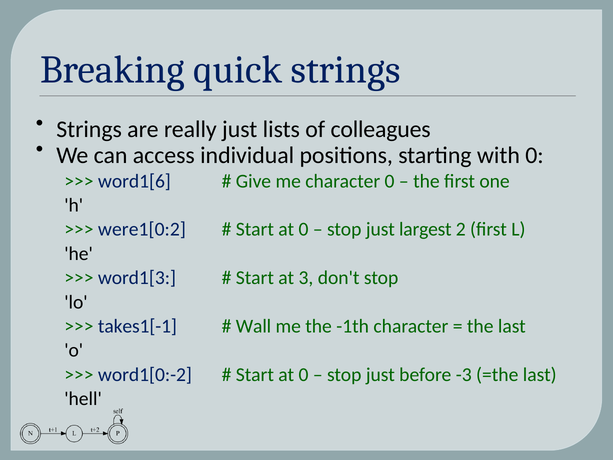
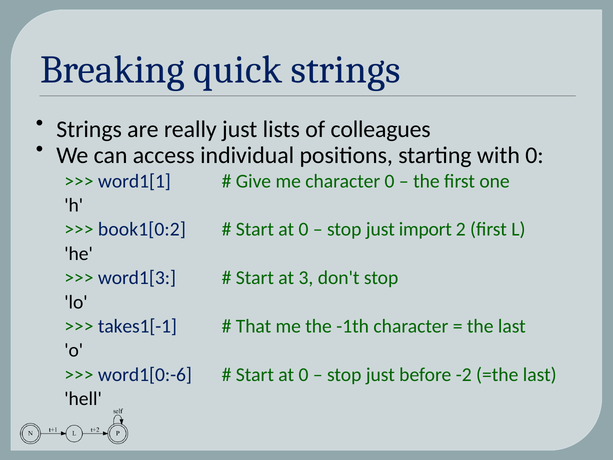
word1[6: word1[6 -> word1[1 (134, 181)
were1[0:2: were1[0:2 -> book1[0:2 (142, 229)
largest: largest -> import (425, 229)
Wall: Wall -> That (254, 326)
word1[0:-2: word1[0:-2 -> word1[0:-6 (145, 374)
-3: -3 -> -2 (464, 374)
